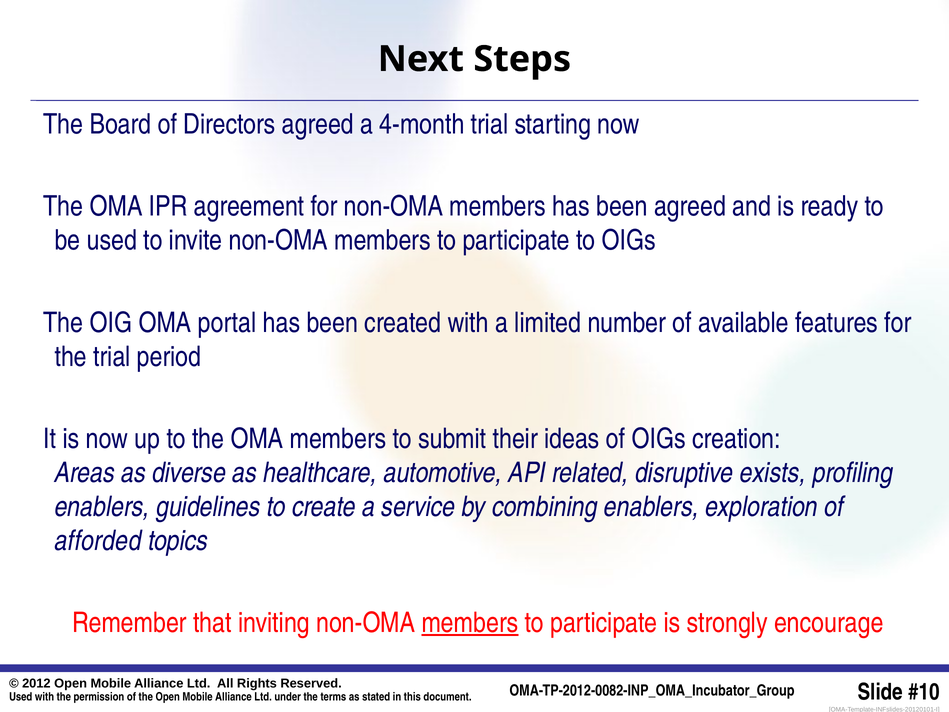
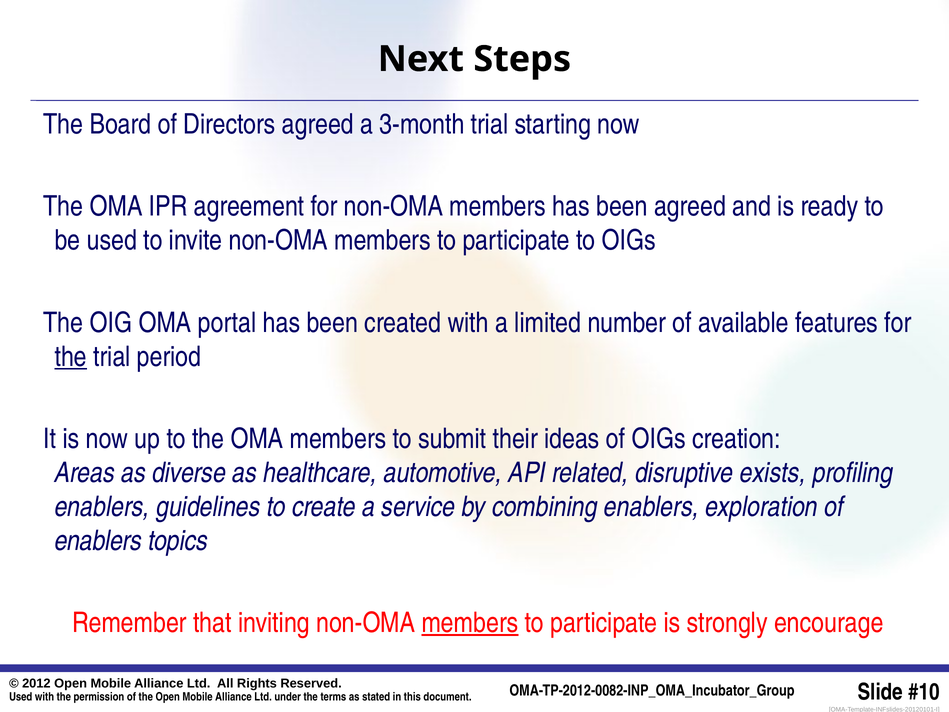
4-month: 4-month -> 3-month (422, 124)
the underline: none -> present (71, 357)
afforded: afforded -> enablers (98, 541)
